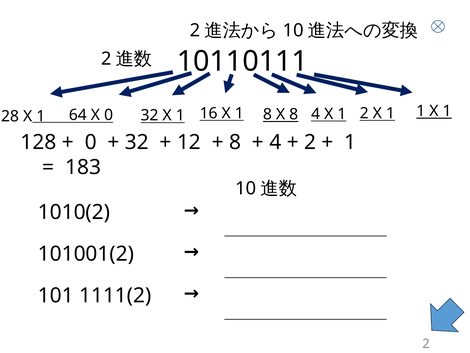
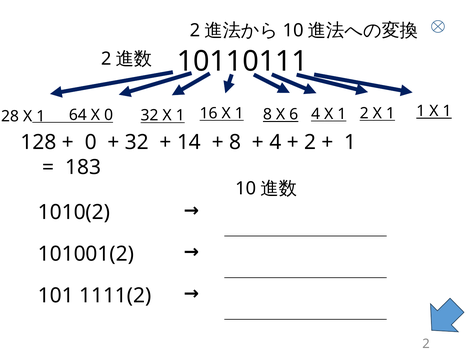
X 8: 8 -> 6 (294, 114)
12: 12 -> 14 (189, 142)
